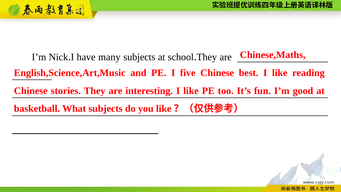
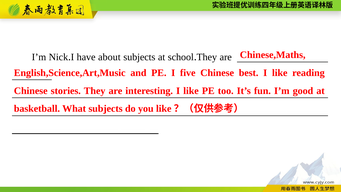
many: many -> about (109, 57)
